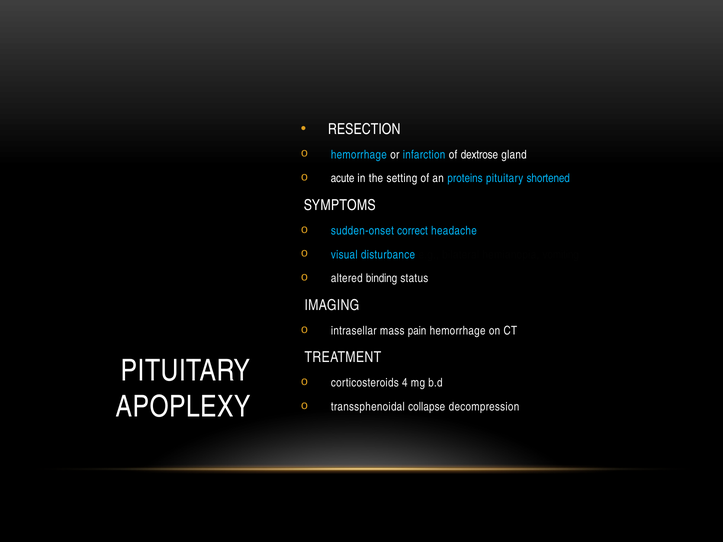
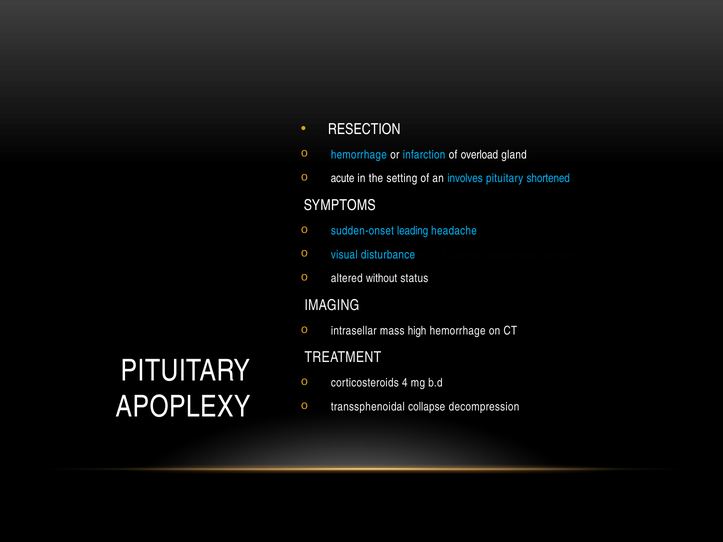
dextrose: dextrose -> overload (479, 155)
proteins: proteins -> involves (465, 179)
correct: correct -> leading (413, 231)
binding: binding -> without (382, 279)
pain: pain -> high (417, 331)
